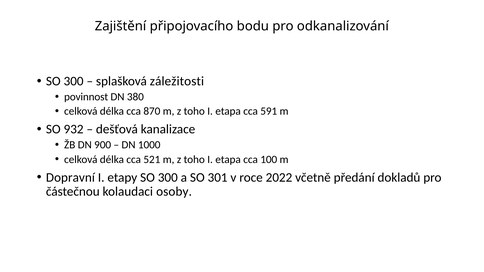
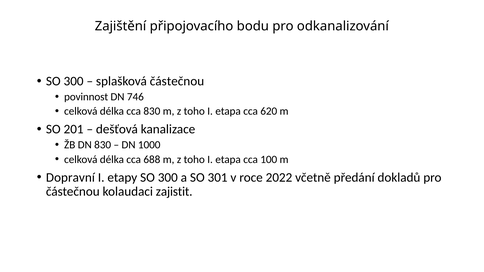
splašková záležitosti: záležitosti -> částečnou (177, 81)
380: 380 -> 746 (135, 97)
cca 870: 870 -> 830 (152, 111)
591: 591 -> 620 (269, 111)
932: 932 -> 201 (74, 129)
DN 900: 900 -> 830 (103, 145)
521: 521 -> 688 (152, 160)
osoby: osoby -> zajistit (174, 192)
